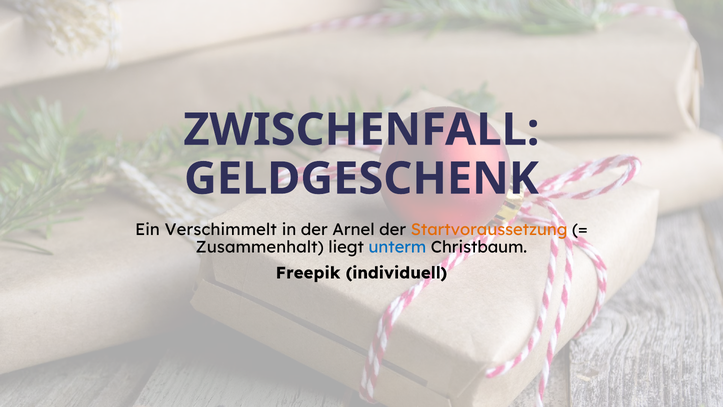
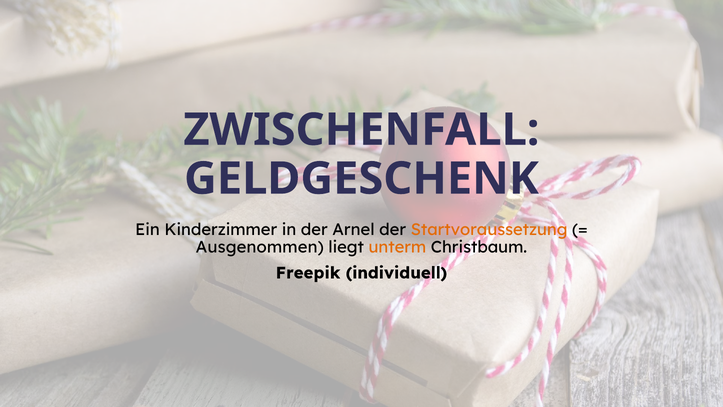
Verschimmelt: Verschimmelt -> Kinderzimmer (221, 229)
Zusammenhalt: Zusammenhalt -> Ausgenommen (260, 247)
unterm colour: blue -> orange (397, 247)
